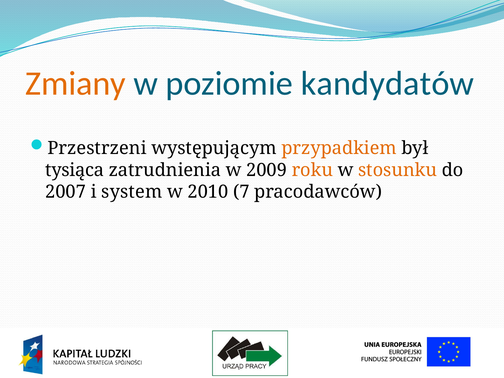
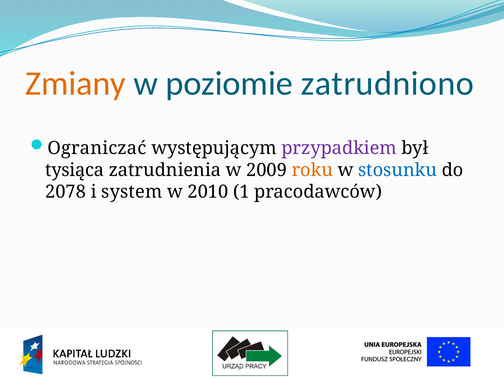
kandydatów: kandydatów -> zatrudniono (387, 84)
Przestrzeni: Przestrzeni -> Ograniczać (97, 148)
przypadkiem colour: orange -> purple (339, 148)
stosunku colour: orange -> blue (398, 170)
2007: 2007 -> 2078 (66, 192)
7: 7 -> 1 (241, 192)
